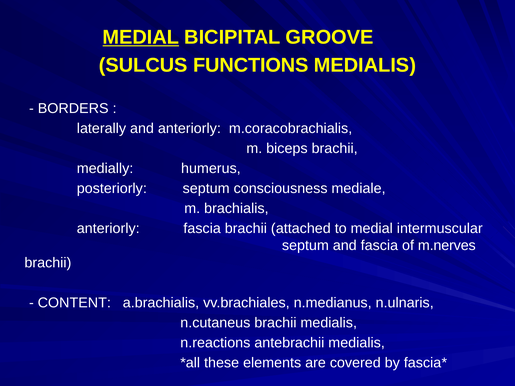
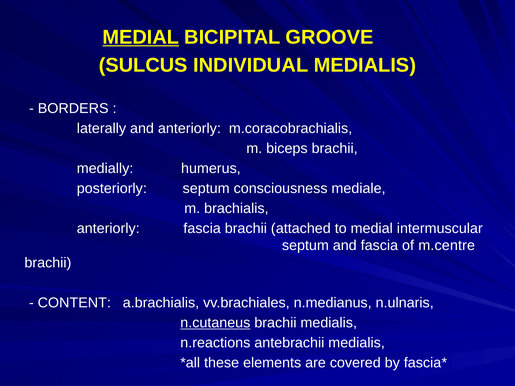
FUNCTIONS: FUNCTIONS -> INDIVIDUAL (251, 65)
m.nerves: m.nerves -> m.centre (447, 246)
n.cutaneus underline: none -> present (215, 323)
